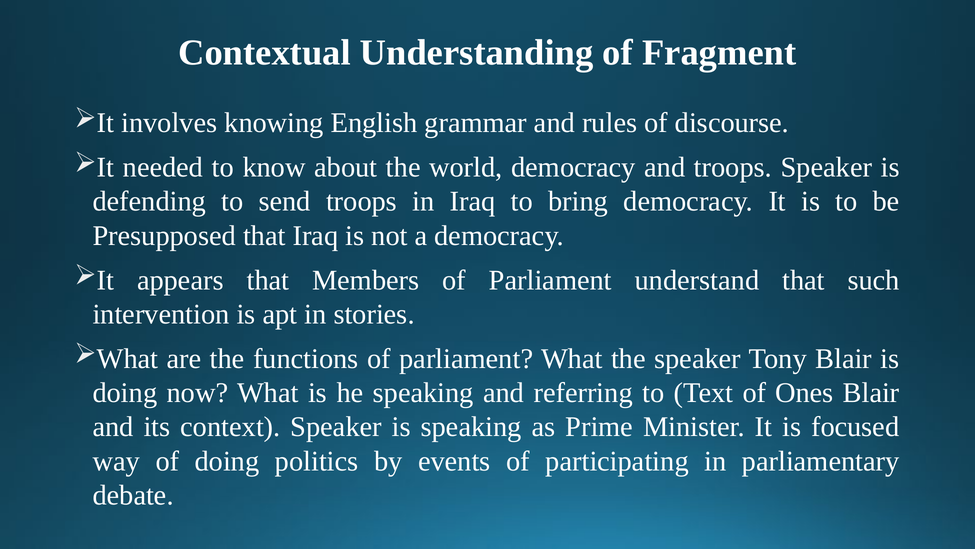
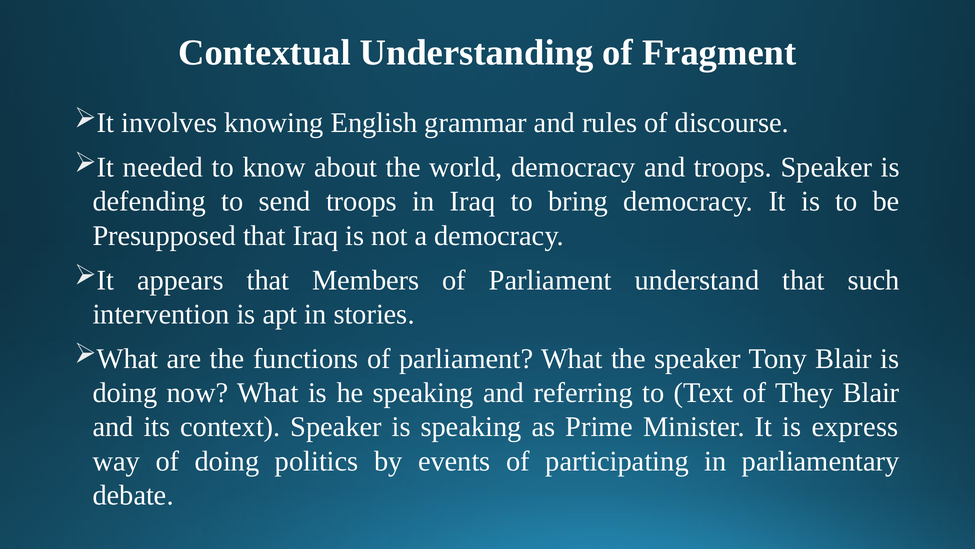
Ones: Ones -> They (804, 392)
focused: focused -> express (855, 427)
